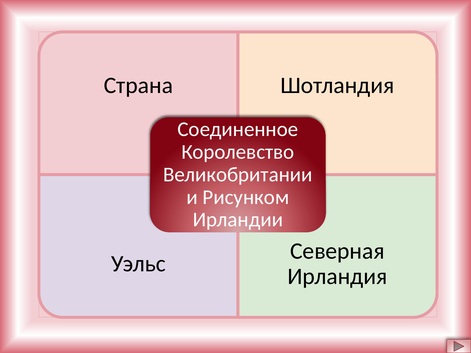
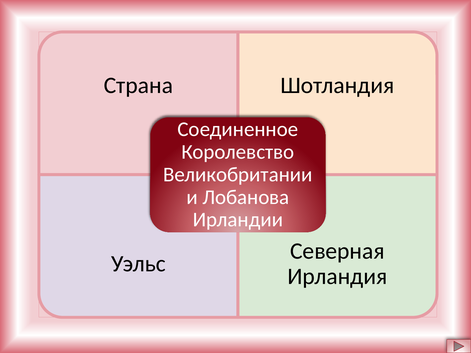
Рисунком: Рисунком -> Лобанова (246, 197)
